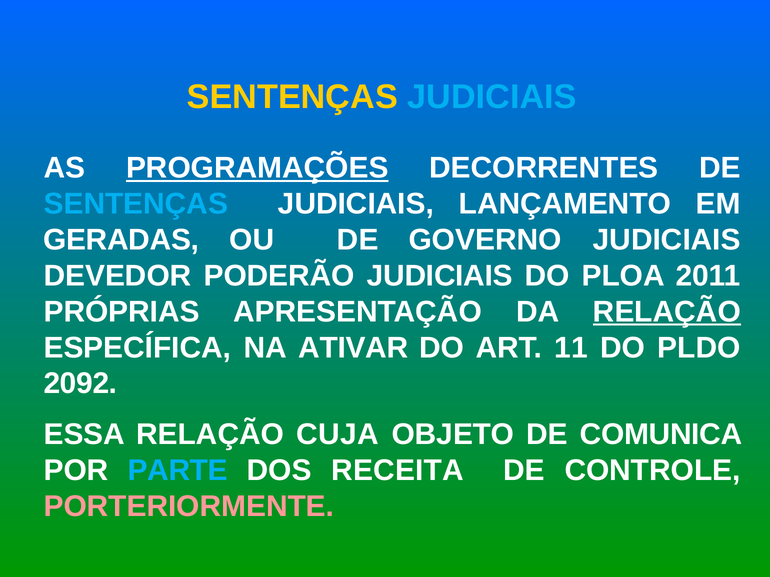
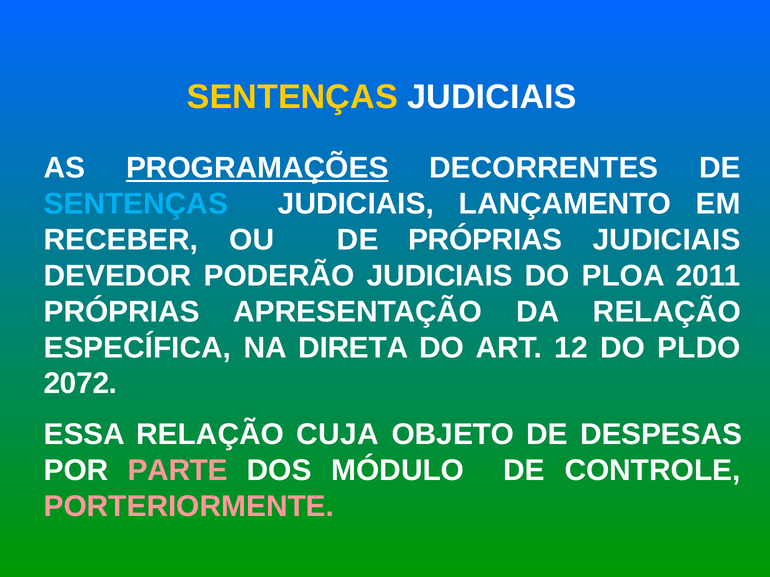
JUDICIAIS colour: light blue -> white (492, 97)
GERADAS: GERADAS -> RECEBER (121, 240)
DE GOVERNO: GOVERNO -> PRÓPRIAS (485, 240)
RELAÇÃO underline: present -> none (667, 312)
ATIVAR: ATIVAR -> DIRETA (353, 348)
11: 11 -> 12 (571, 348)
2092: 2092 -> 2072 (80, 384)
COMUNICA: COMUNICA -> DESPESAS (661, 435)
PARTE colour: light blue -> pink (178, 471)
RECEITA: RECEITA -> MÓDULO (398, 471)
